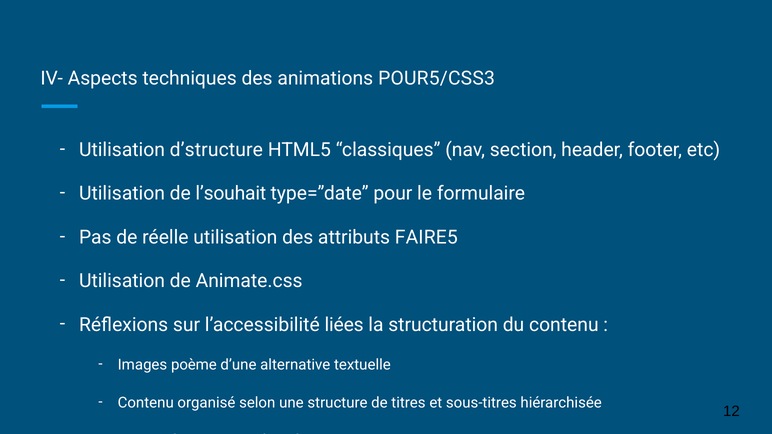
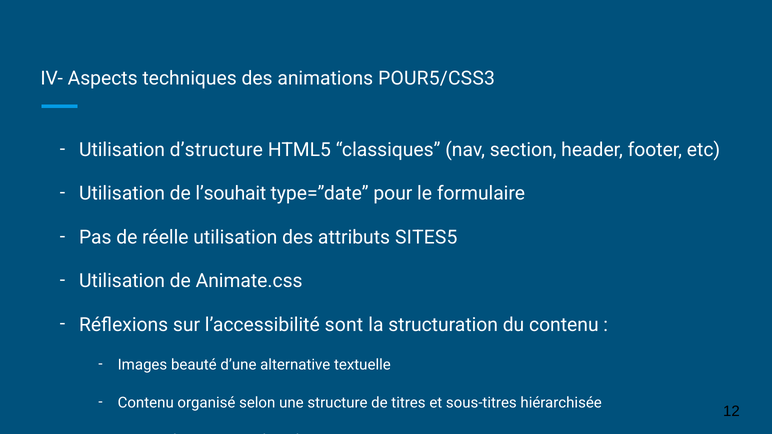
FAIRE5: FAIRE5 -> SITES5 (426, 237)
liées: liées -> sont (344, 325)
poème: poème -> beauté (194, 365)
